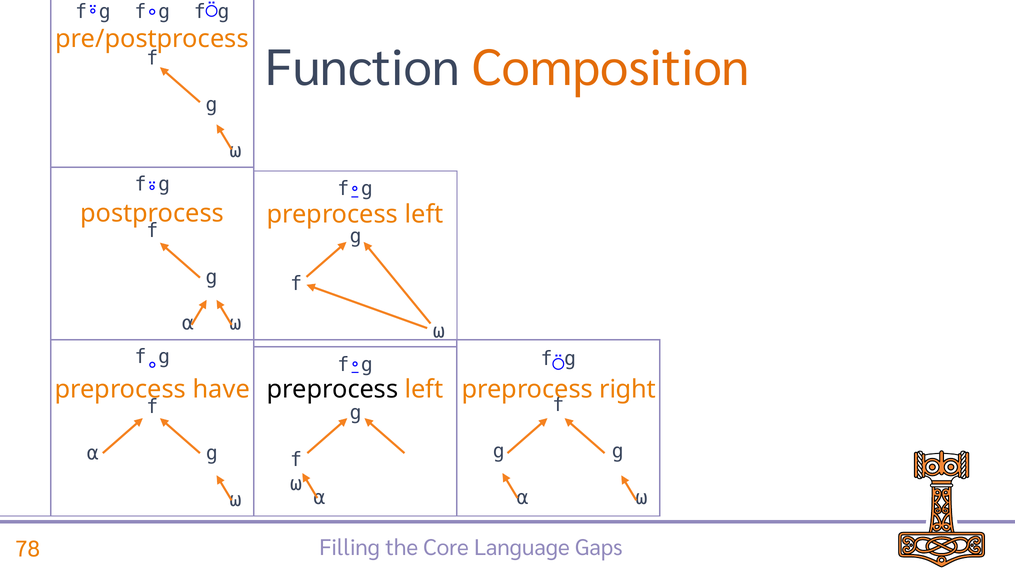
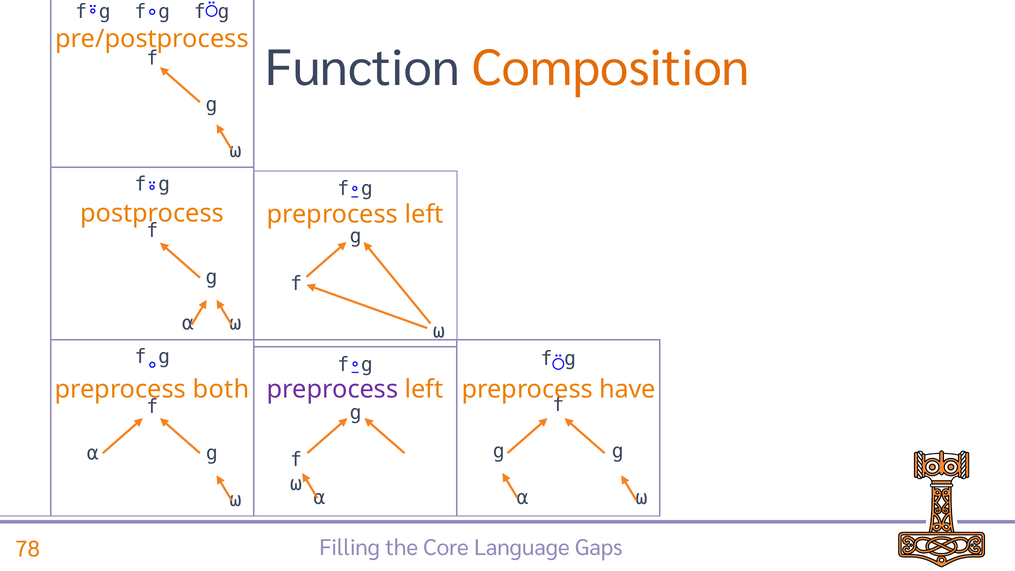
have: have -> both (221, 390)
preprocess colour: black -> purple (332, 390)
right: right -> have (628, 390)
